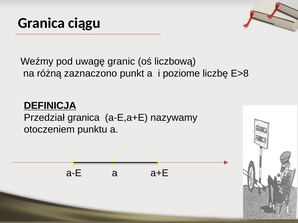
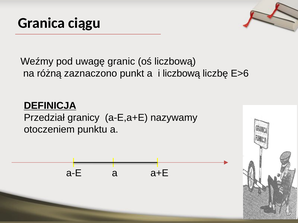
i poziome: poziome -> liczbową (181, 74)
E>8: E>8 -> E>6 (240, 74)
Przedział granica: granica -> granicy (83, 118)
